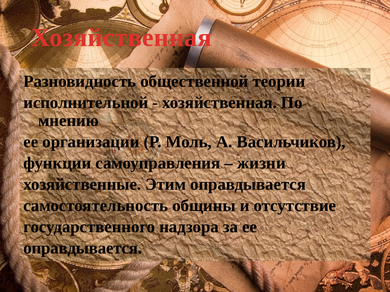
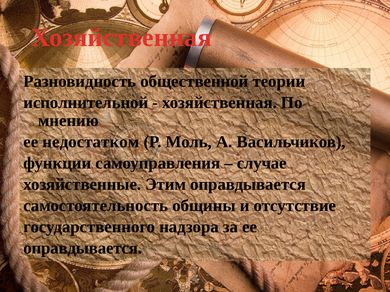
организации: организации -> недостатком (91, 142)
жизни: жизни -> случае (262, 163)
